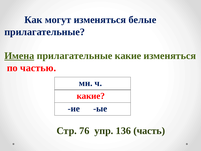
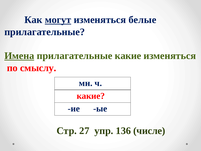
могут underline: none -> present (58, 20)
частью: частью -> смыслу (38, 68)
76: 76 -> 27 (84, 131)
часть: часть -> числе (149, 131)
